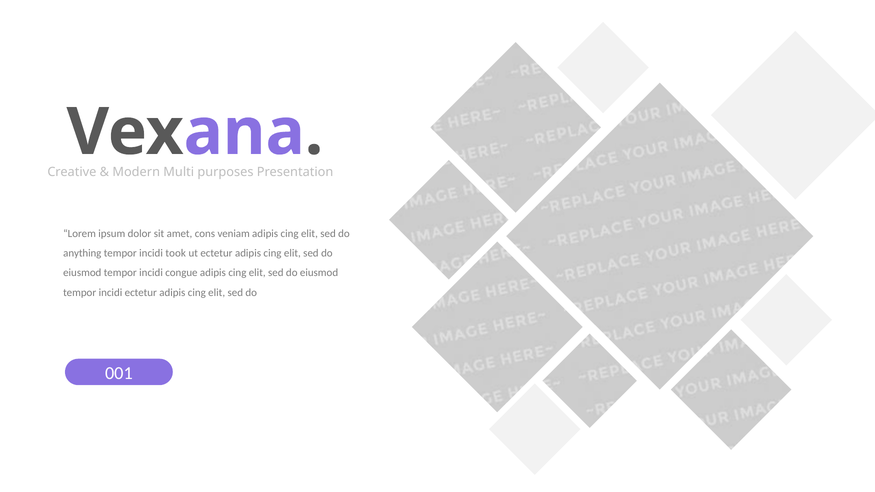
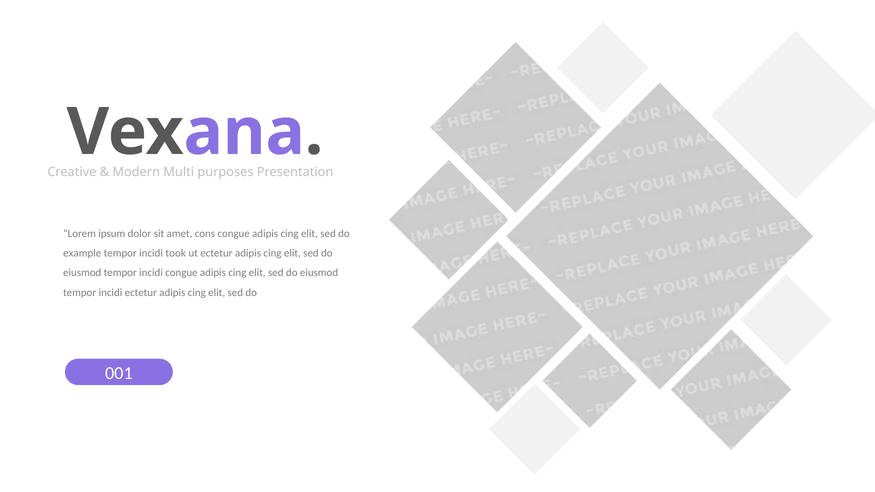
cons veniam: veniam -> congue (234, 234)
anything: anything -> example (82, 253)
